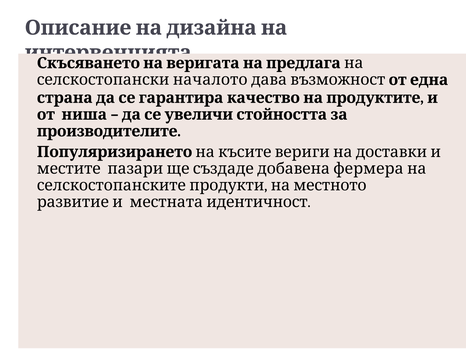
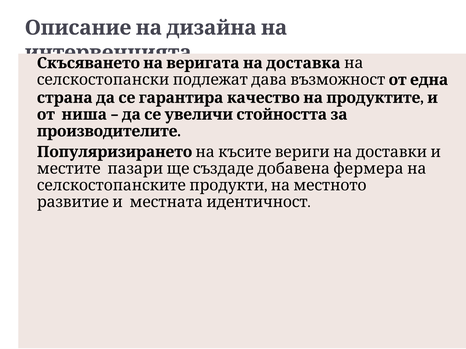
предлага: предлага -> доставка (303, 63)
началото: началото -> подлежат (210, 80)
